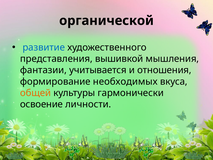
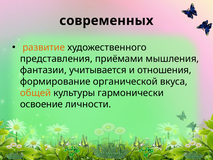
органической: органической -> современных (106, 21)
развитие colour: blue -> orange (44, 47)
вышивкой: вышивкой -> приёмами (119, 59)
необходимых: необходимых -> органической (125, 81)
